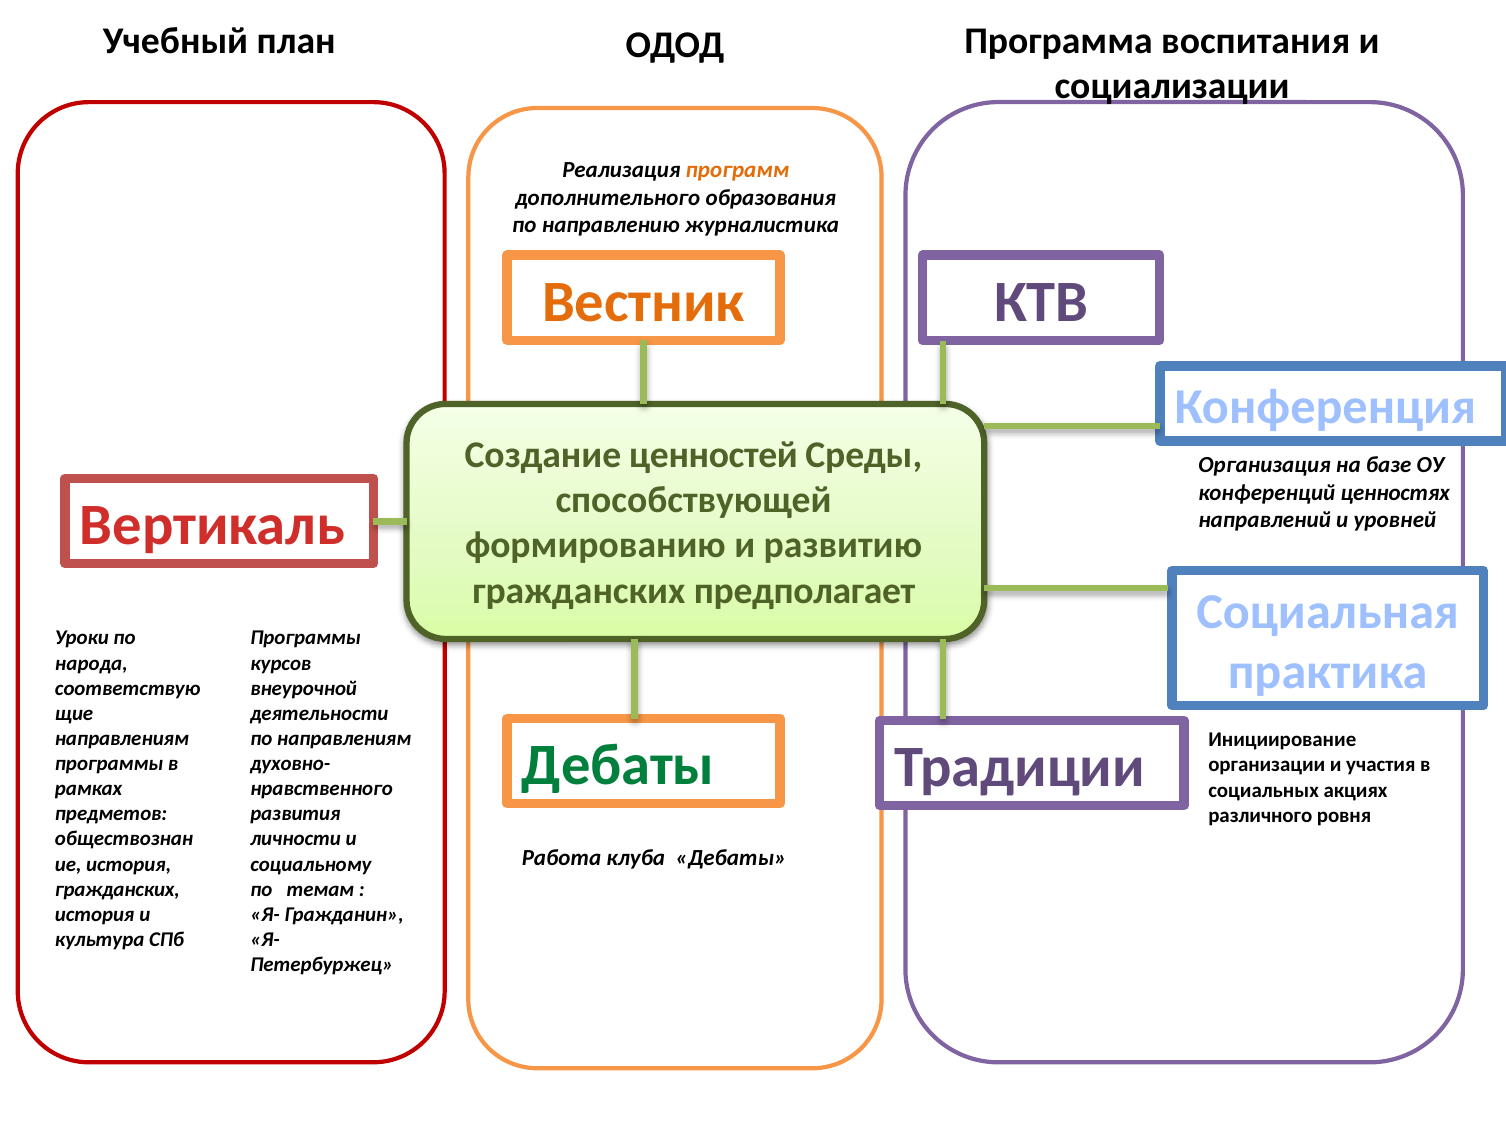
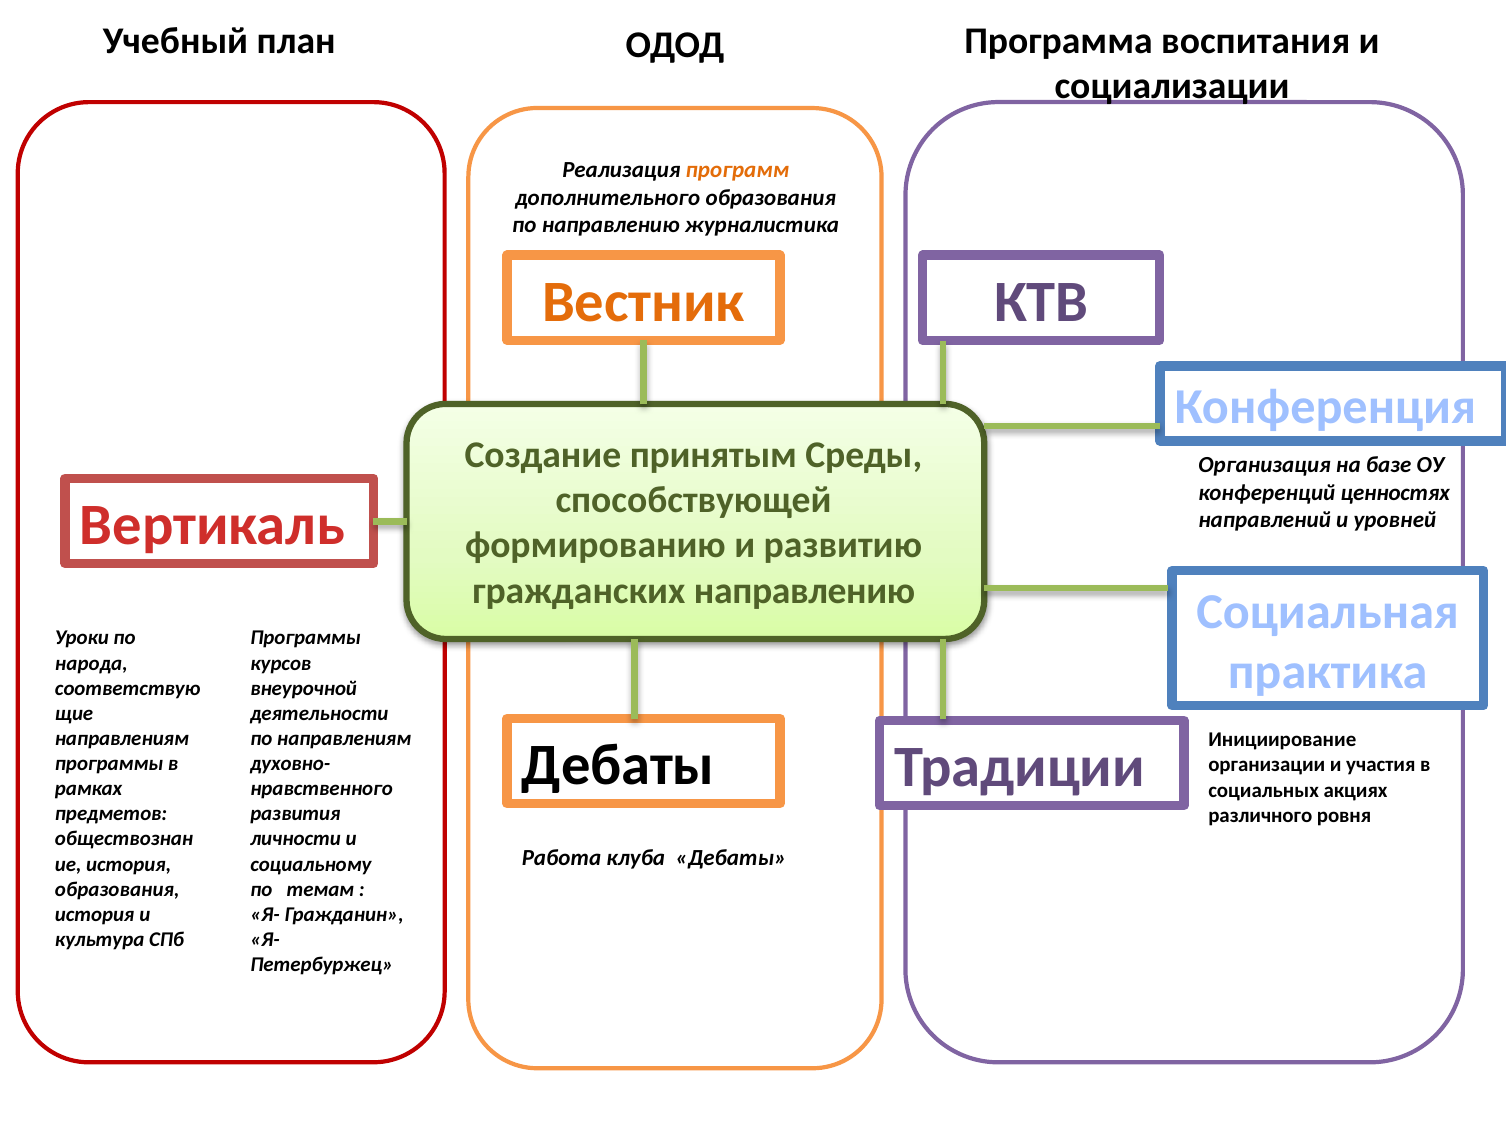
ценностей: ценностей -> принятым (713, 455)
гражданских предполагает: предполагает -> направлению (805, 591)
Дебаты colour: green -> black (618, 766)
гражданских: гражданских -> образования (117, 890)
